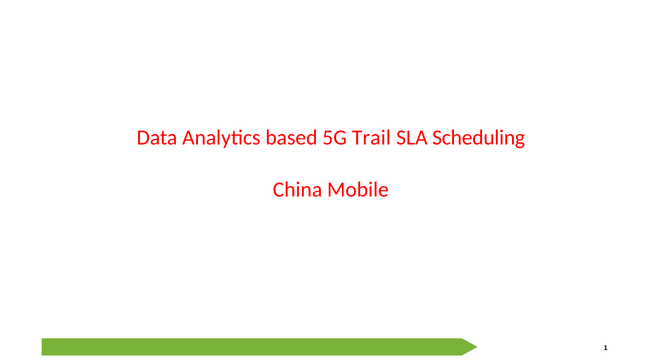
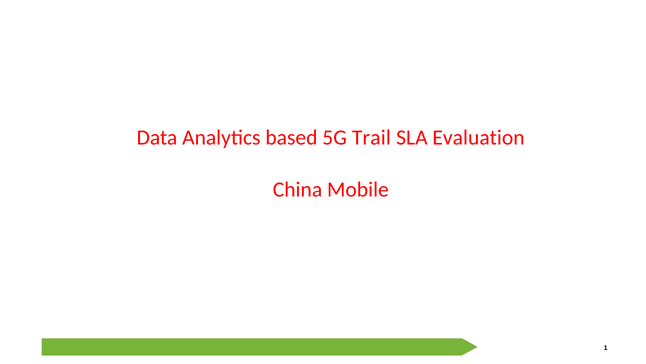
Scheduling: Scheduling -> Evaluation (479, 138)
